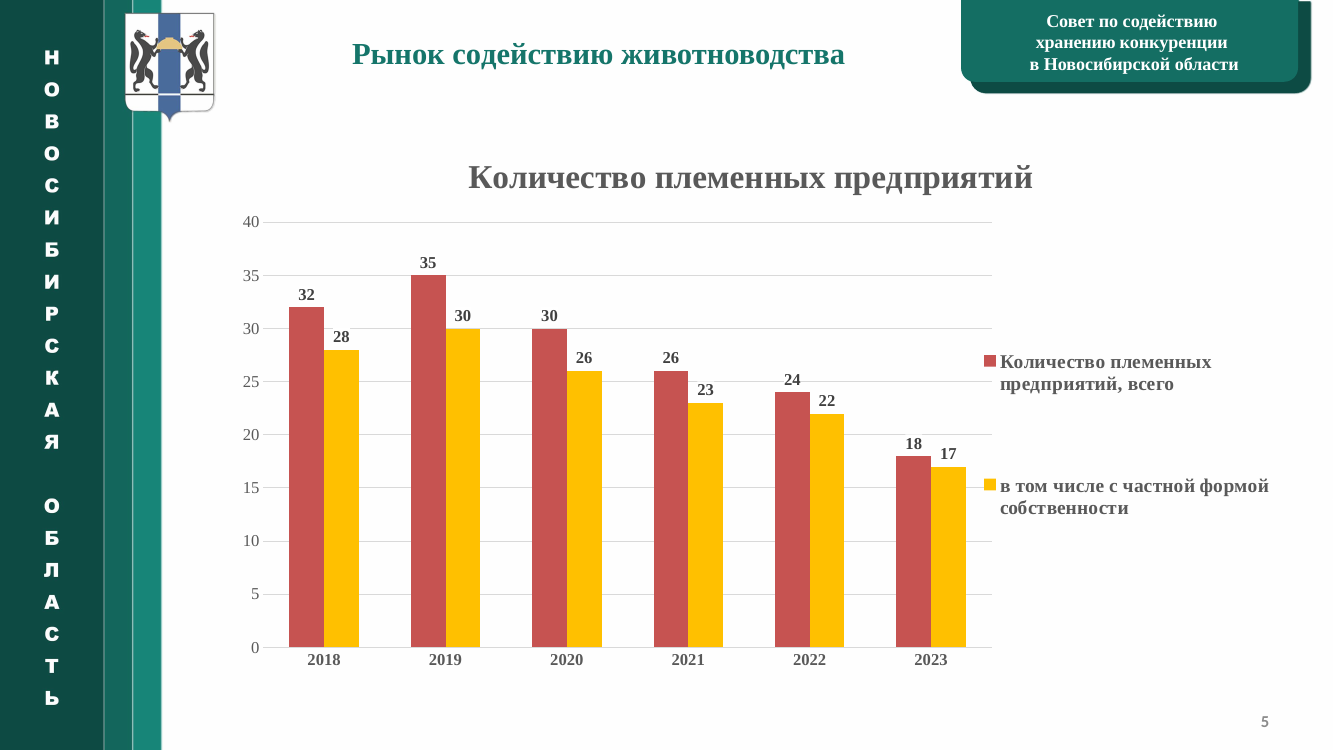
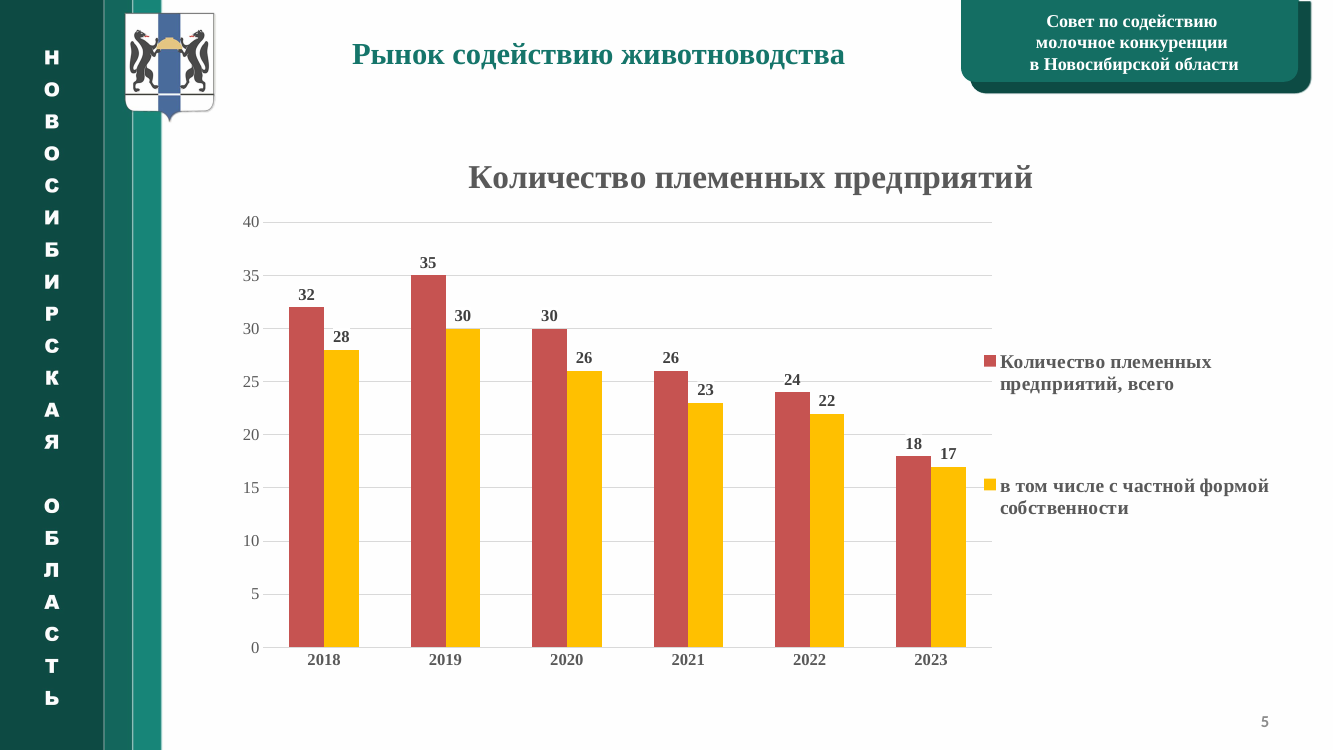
хранению: хранению -> молочное (1076, 43)
